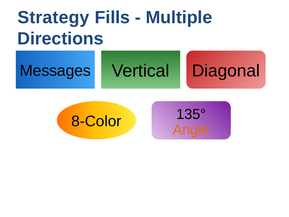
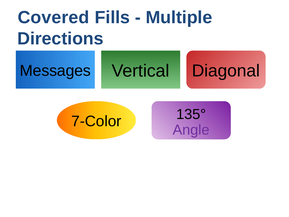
Strategy: Strategy -> Covered (53, 17)
8-Color: 8-Color -> 7-Color (96, 121)
Angle colour: orange -> purple (191, 130)
